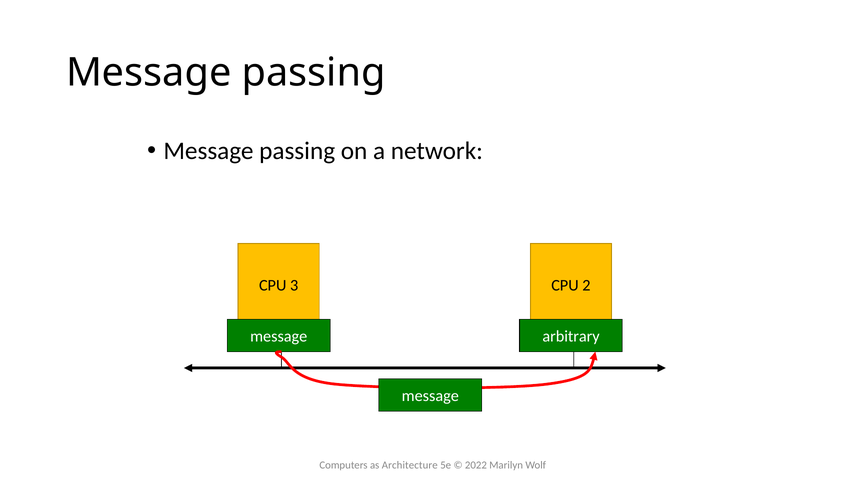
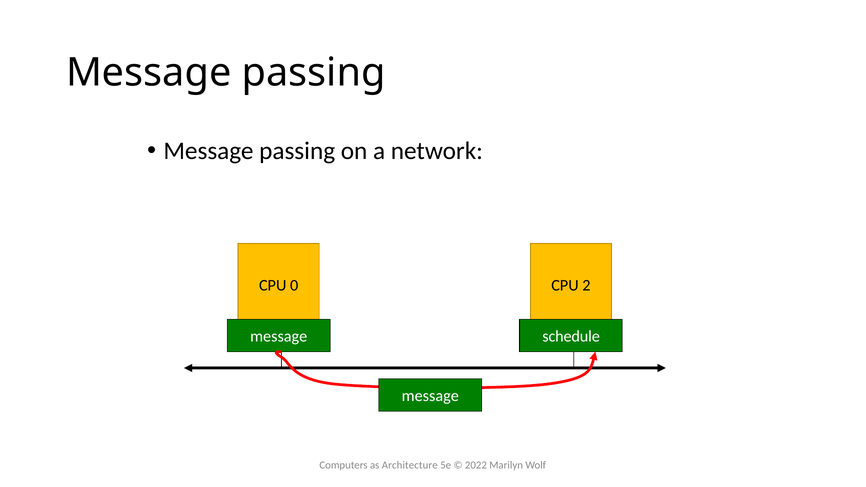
3: 3 -> 0 (294, 285)
arbitrary: arbitrary -> schedule (571, 337)
